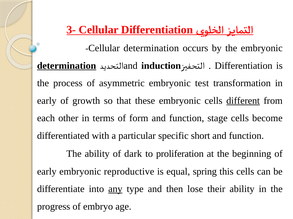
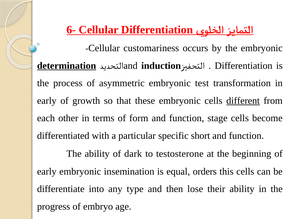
3-: 3- -> 6- (71, 30)
Cellular determination: determination -> customariness (151, 48)
proliferation: proliferation -> testosterone (180, 154)
reproductive: reproductive -> insemination (129, 172)
spring: spring -> orders (205, 172)
any underline: present -> none (115, 190)
